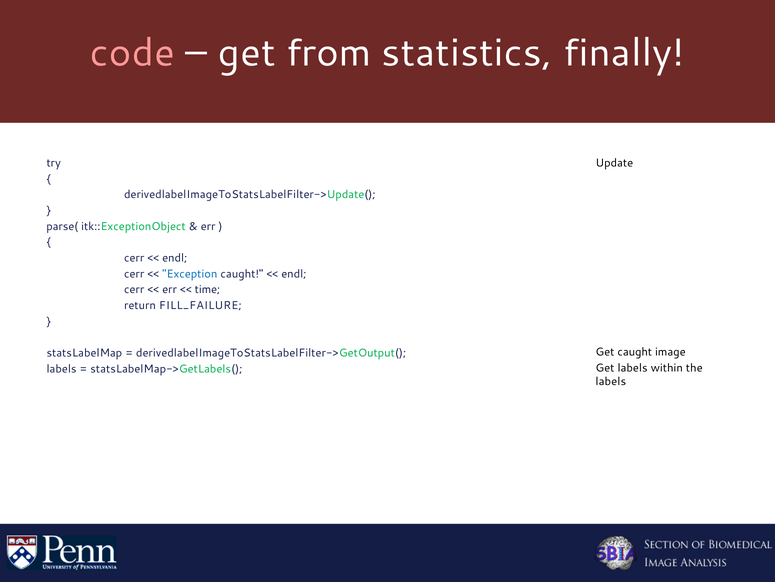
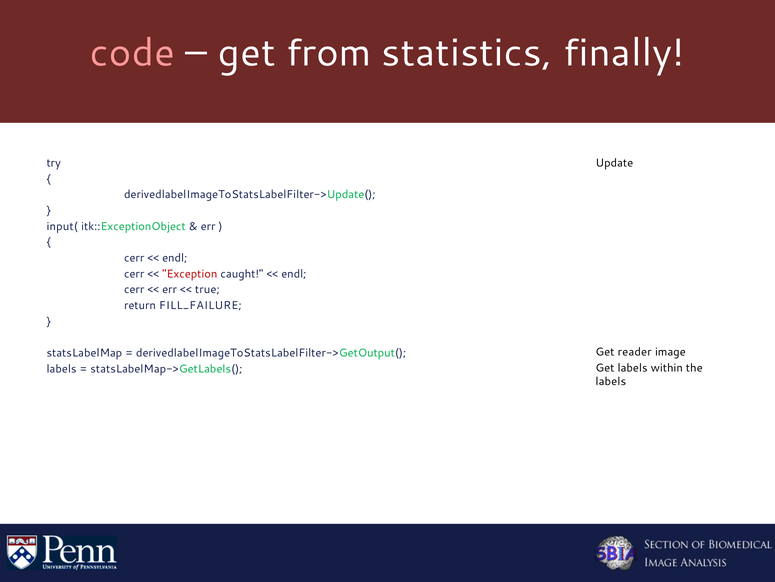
parse(: parse( -> input( (62, 226)
Exception colour: blue -> red (190, 274)
time: time -> true (207, 289)
Get caught: caught -> reader (635, 352)
